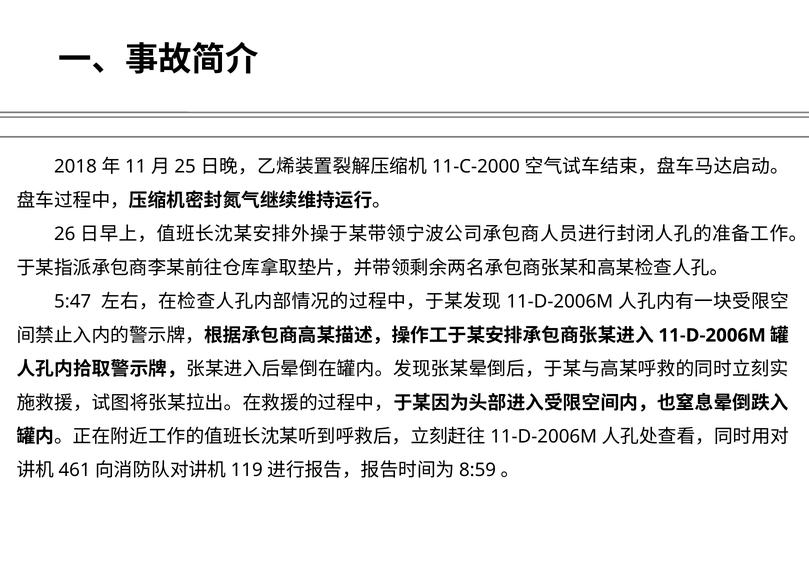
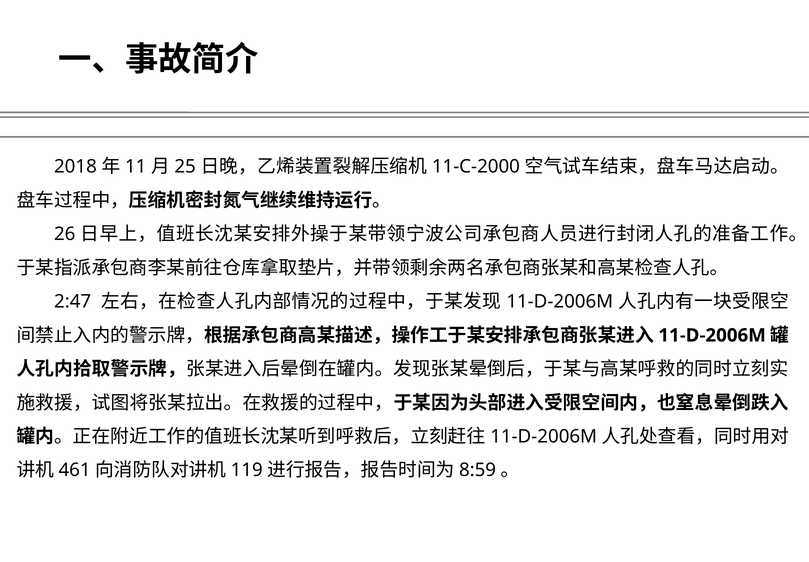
5:47: 5:47 -> 2:47 (73, 302)
